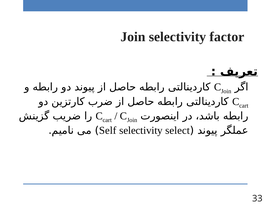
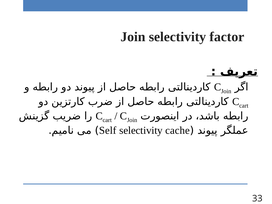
select: select -> cache (178, 130)
